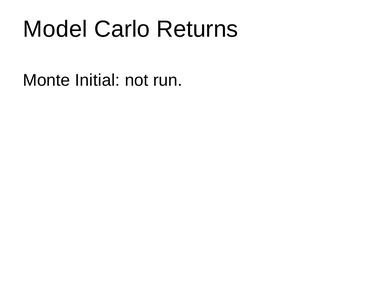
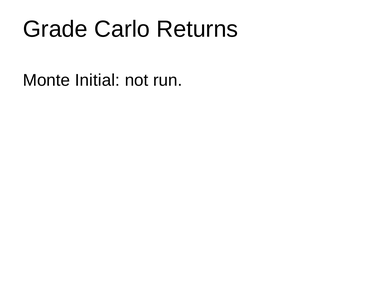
Model: Model -> Grade (55, 29)
